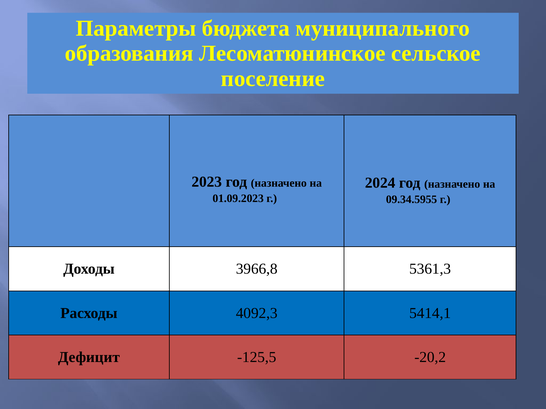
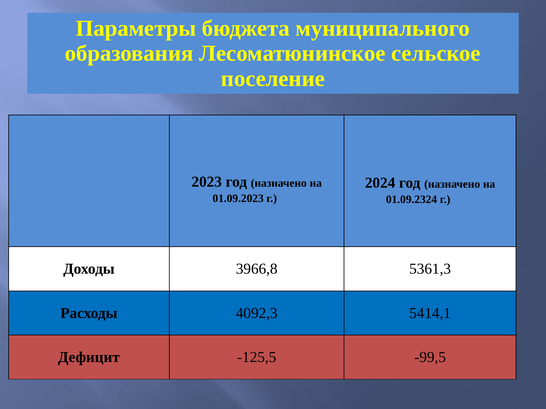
09.34.5955: 09.34.5955 -> 01.09.2324 (412, 200)
-20,2: -20,2 -> -99,5 (430, 358)
